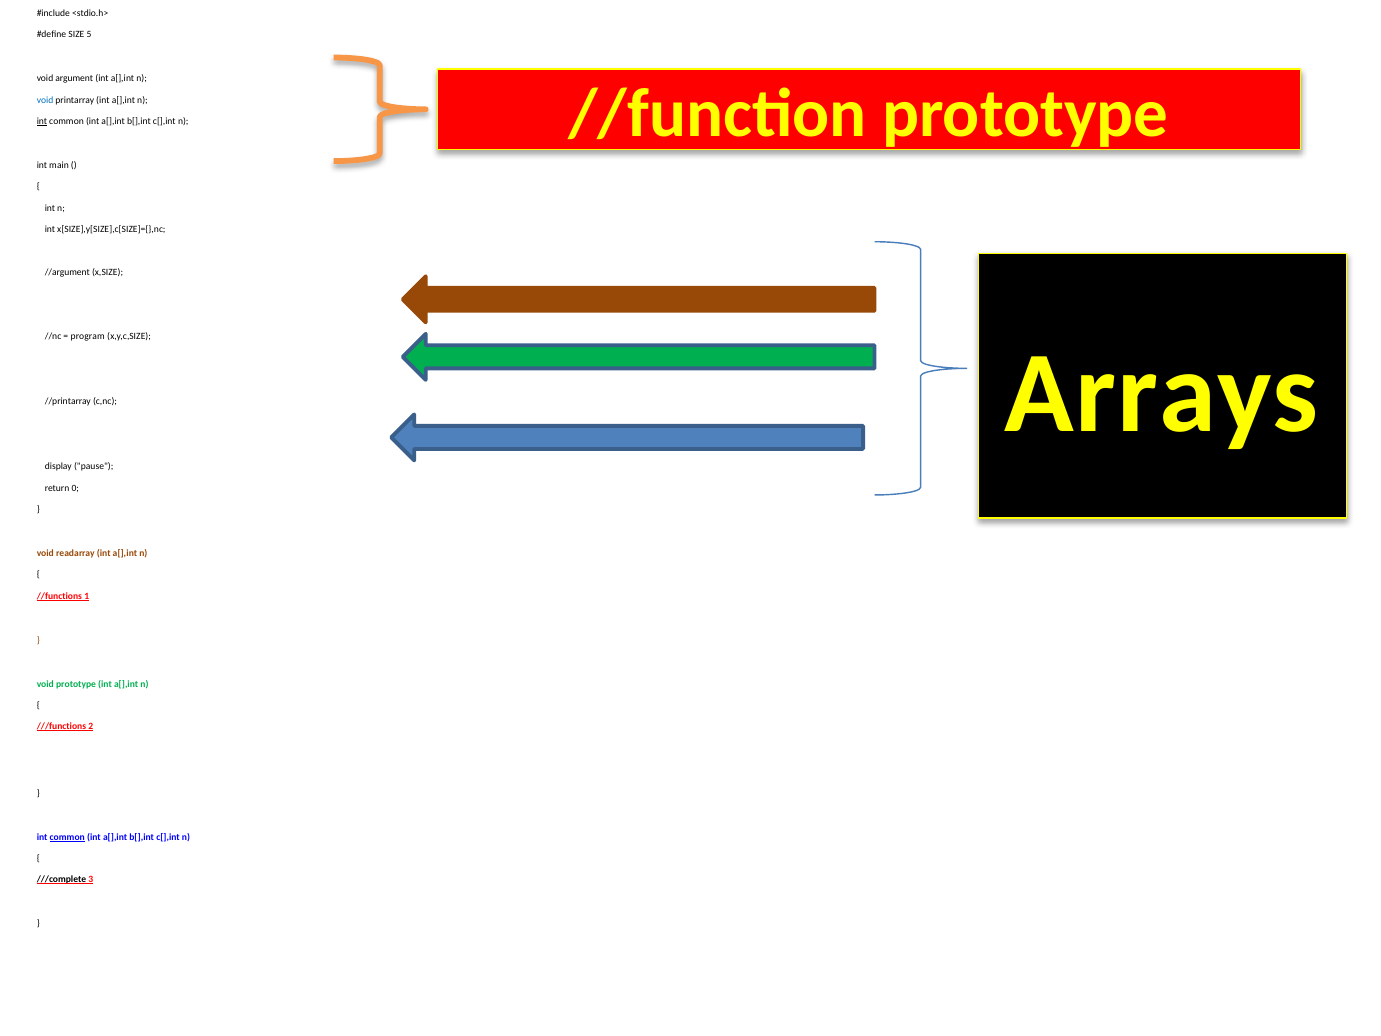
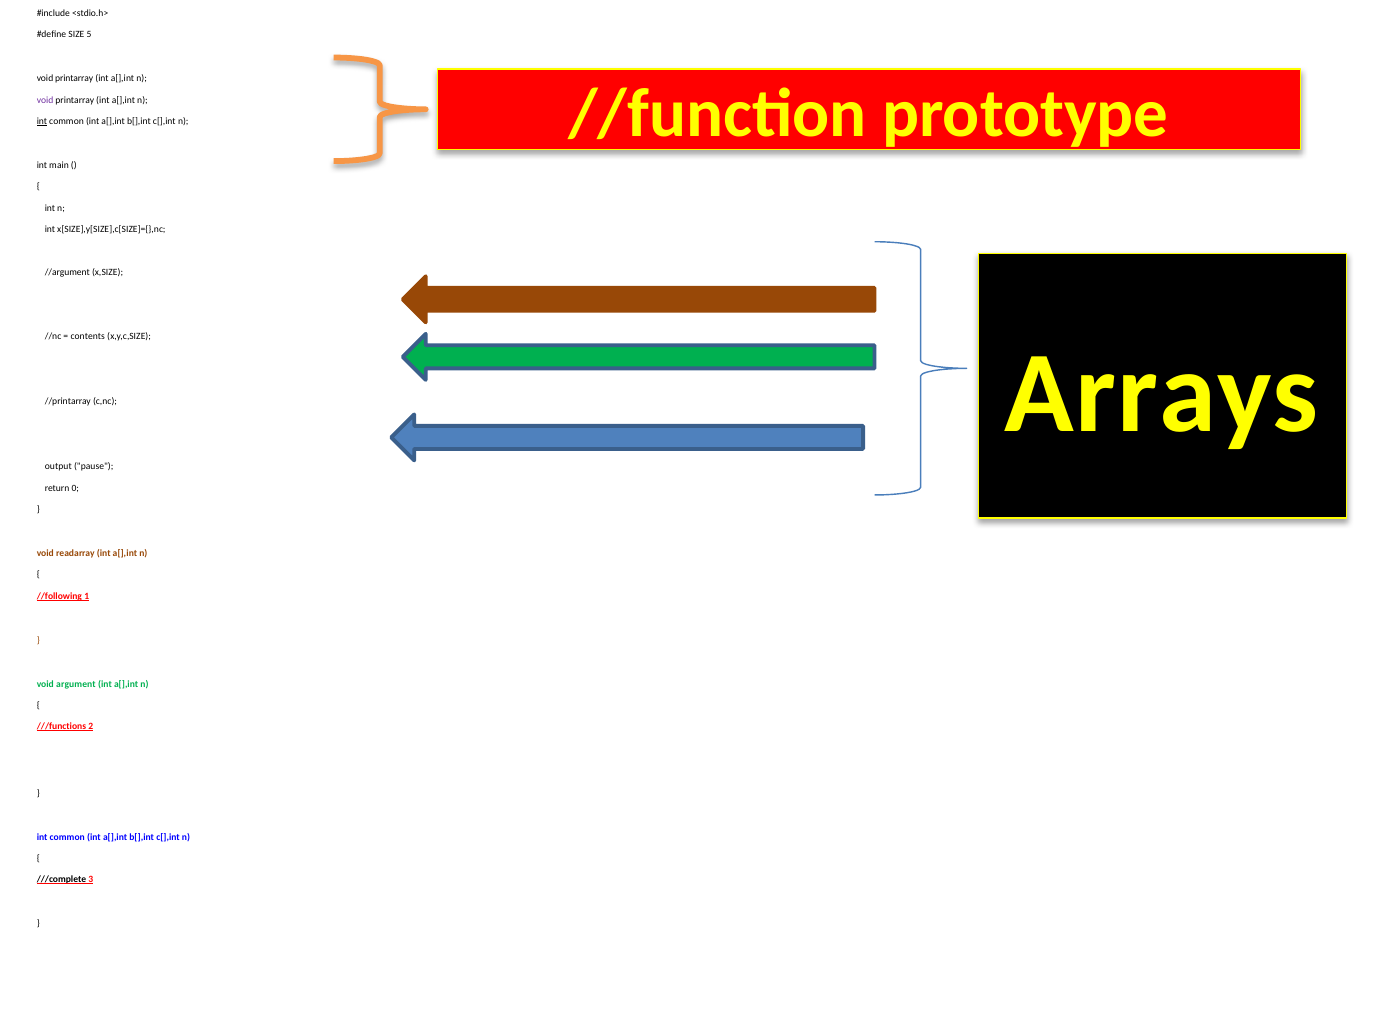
argument: argument -> printarray (74, 79)
void colour: blue -> purple (45, 100)
program: program -> contents (88, 336)
display: display -> output (58, 467)
//functions: //functions -> //following (59, 596)
void prototype: prototype -> argument (76, 684)
common underline: present -> none (67, 837)
